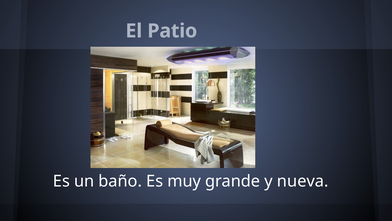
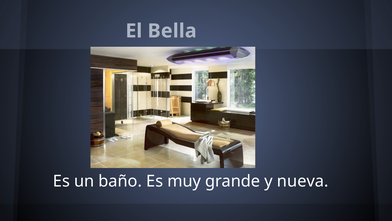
Patio: Patio -> Bella (172, 31)
